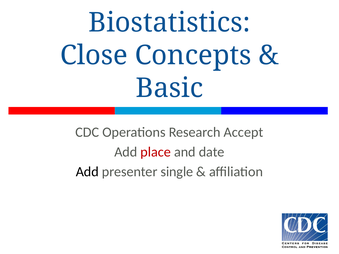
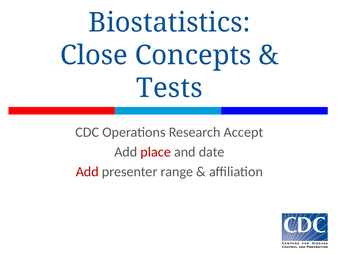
Basic: Basic -> Tests (169, 88)
Add colour: black -> red (87, 172)
single: single -> range (177, 172)
